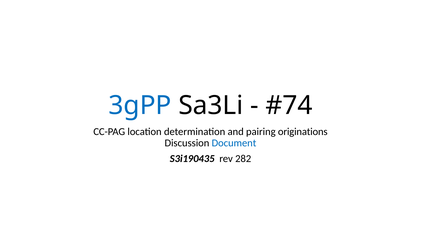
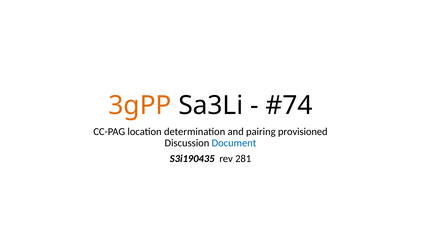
3gPP colour: blue -> orange (140, 105)
originations: originations -> provisioned (303, 132)
282: 282 -> 281 (243, 159)
